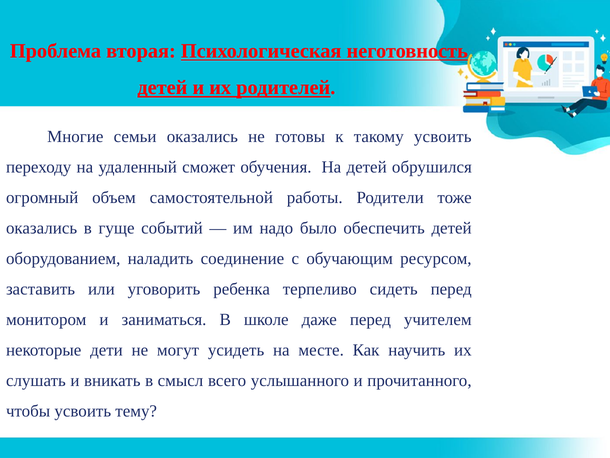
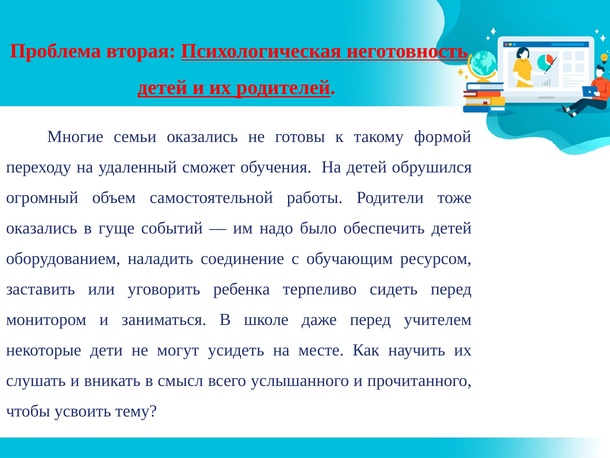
такому усвоить: усвоить -> формой (443, 136)
